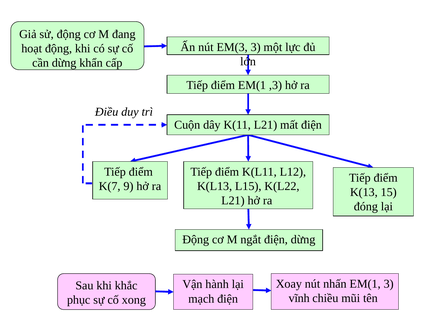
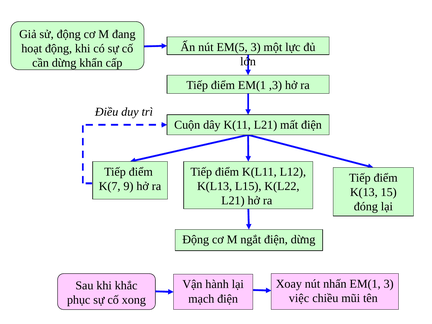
EM(3: EM(3 -> EM(5 (232, 47)
vĩnh: vĩnh -> việc (299, 298)
